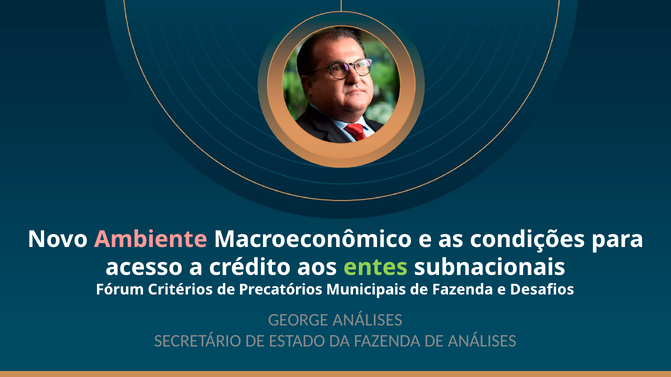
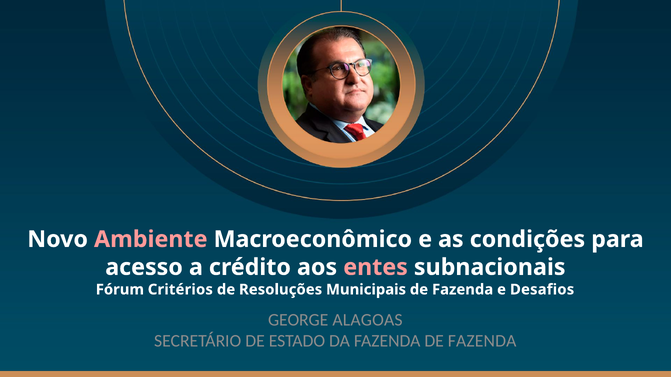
entes colour: light green -> pink (376, 268)
Precatórios: Precatórios -> Resoluções (281, 290)
GEORGE ANÁLISES: ANÁLISES -> ALAGOAS (368, 320)
FAZENDA DE ANÁLISES: ANÁLISES -> FAZENDA (482, 341)
